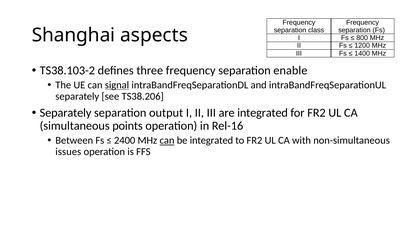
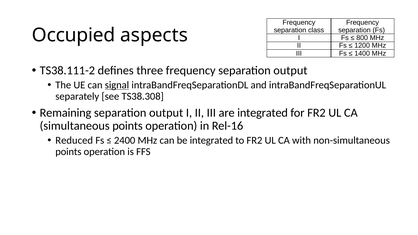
Shanghai: Shanghai -> Occupied (74, 35)
TS38.103-2: TS38.103-2 -> TS38.111-2 (67, 71)
frequency separation enable: enable -> output (290, 71)
TS38.206: TS38.206 -> TS38.308 (143, 96)
Separately: Separately -> Remaining (66, 113)
Between: Between -> Reduced (74, 140)
can underline: present -> none (167, 140)
issues: issues -> points (68, 152)
